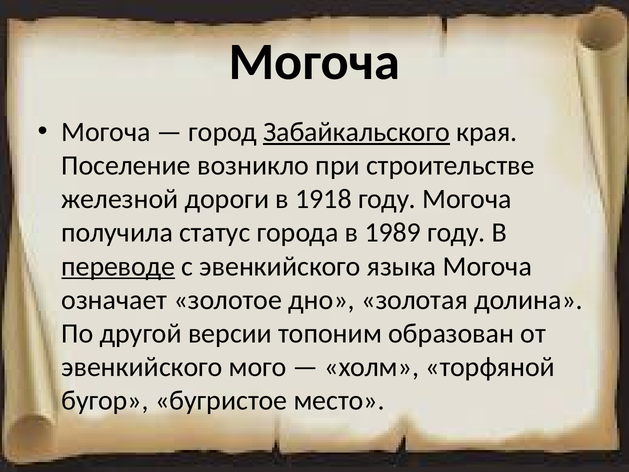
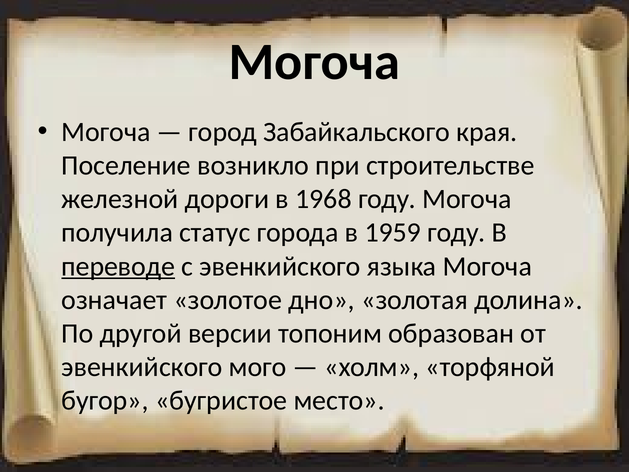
Забайкальского underline: present -> none (357, 132)
1918: 1918 -> 1968 (323, 199)
1989: 1989 -> 1959 (393, 233)
